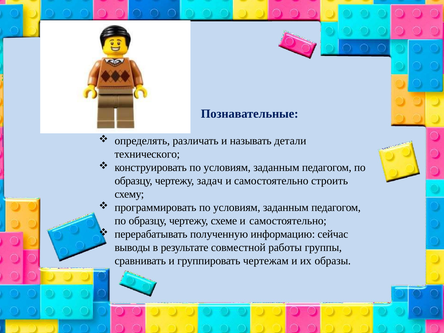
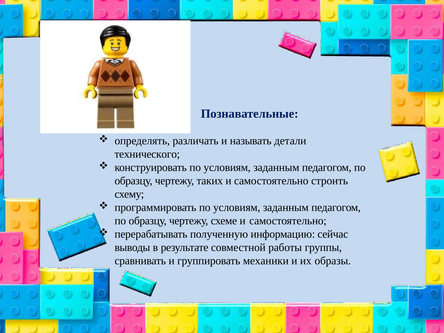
задач: задач -> таких (210, 181)
чертежам: чертежам -> механики (266, 261)
